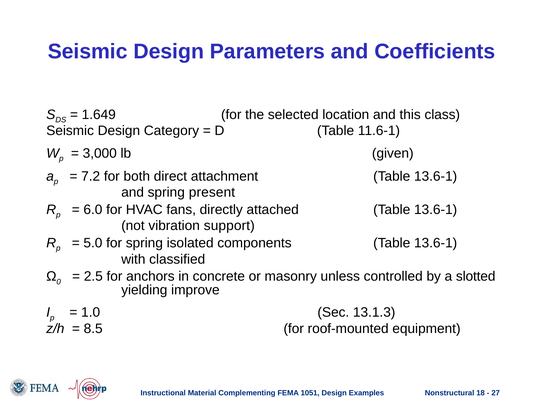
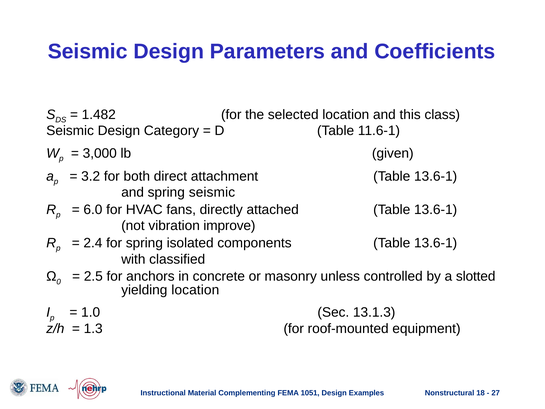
1.649: 1.649 -> 1.482 (99, 115)
7.2: 7.2 -> 3.2 (91, 176)
spring present: present -> seismic (212, 192)
support: support -> improve (229, 226)
5.0: 5.0 -> 2.4 (93, 243)
yielding improve: improve -> location (195, 290)
8.5: 8.5 -> 1.3 (93, 328)
